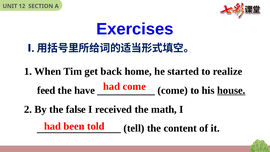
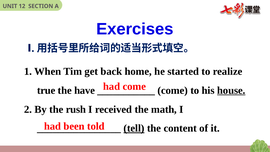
feed: feed -> true (46, 90)
false: false -> rush (76, 109)
tell underline: none -> present (134, 128)
